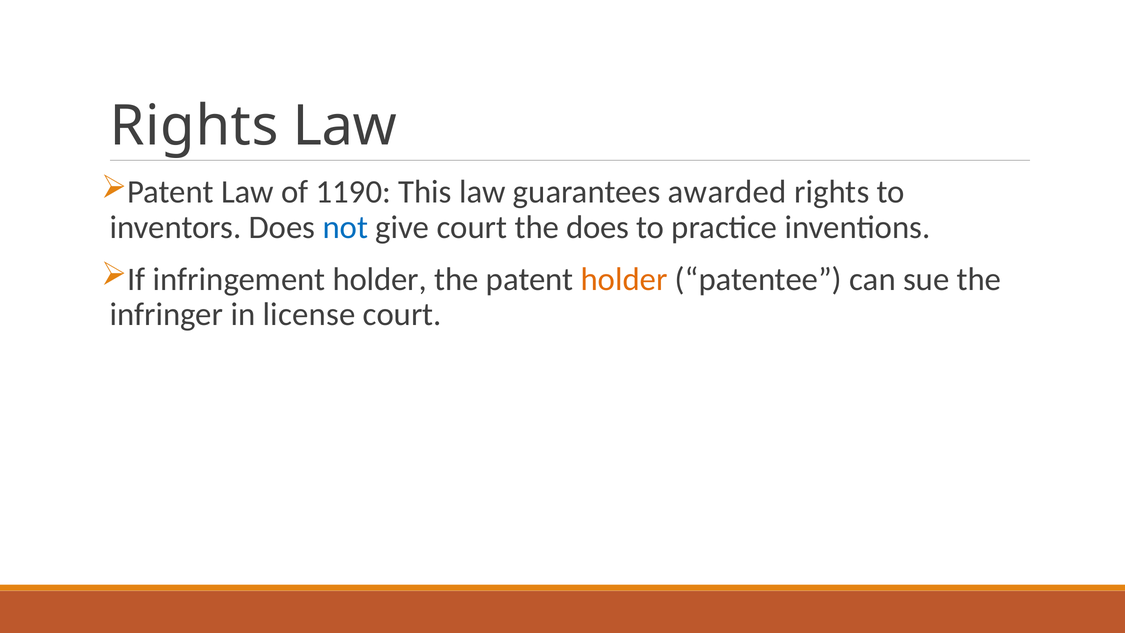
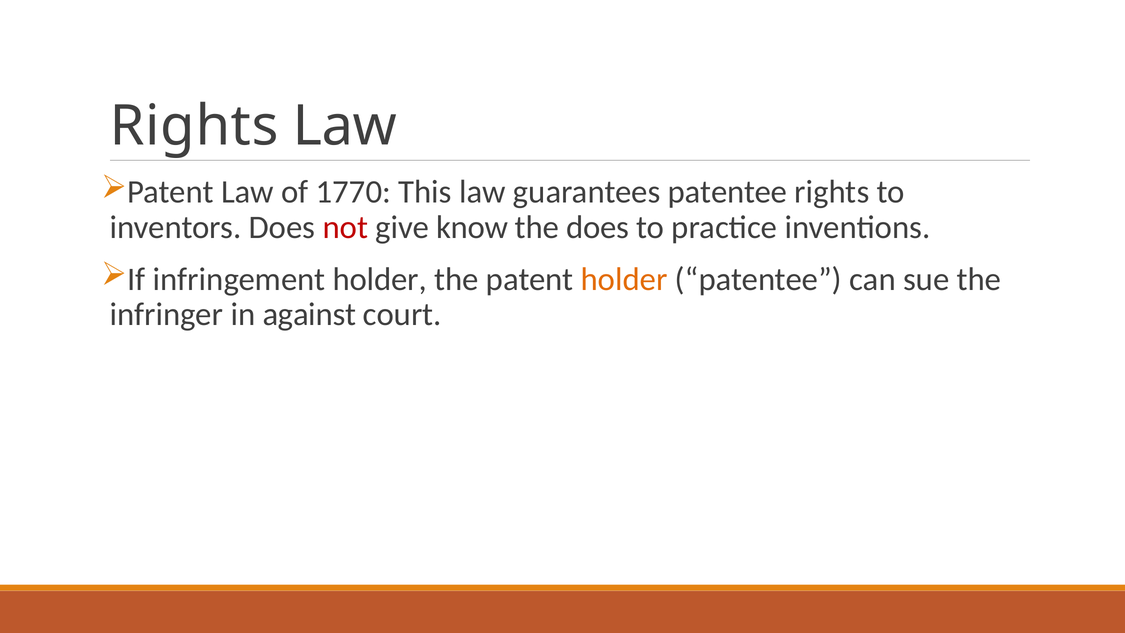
1190: 1190 -> 1770 (353, 192)
guarantees awarded: awarded -> patentee (728, 192)
not colour: blue -> red (345, 227)
give court: court -> know (472, 227)
license: license -> against (309, 315)
